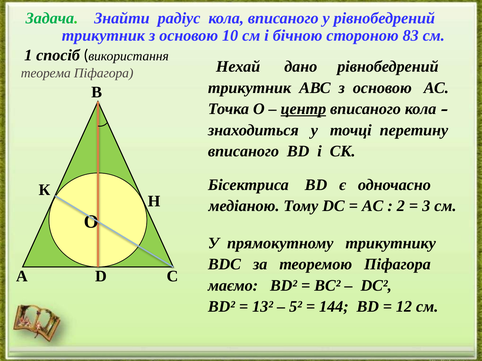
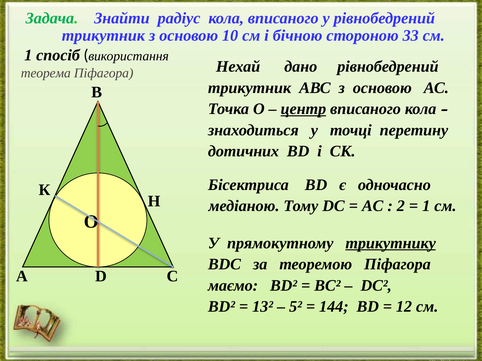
83: 83 -> 33 (411, 36)
вписаного: вписаного -> дотичних (243, 152)
3: 3 -> 1 (426, 206)
трикутнику underline: none -> present (391, 243)
